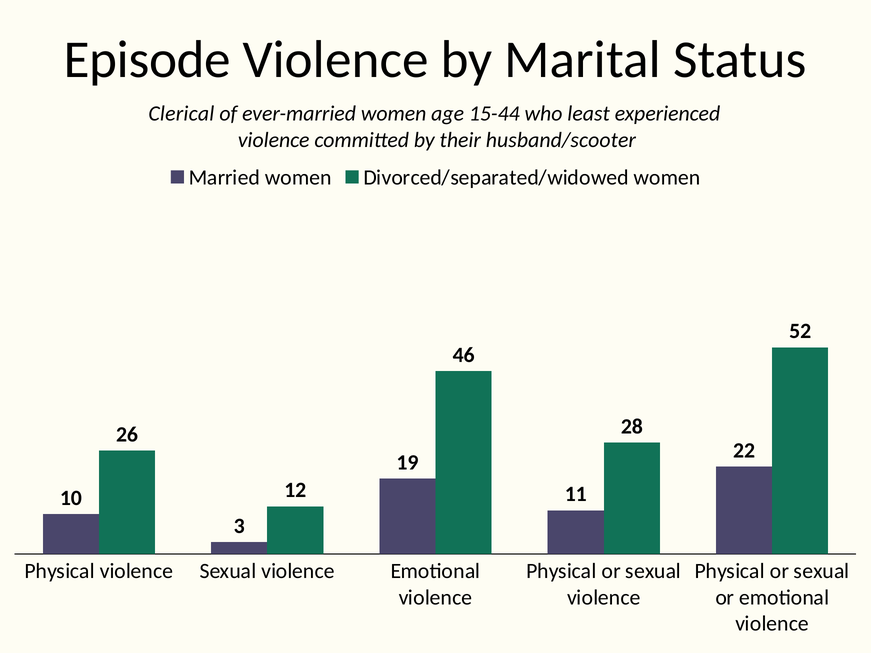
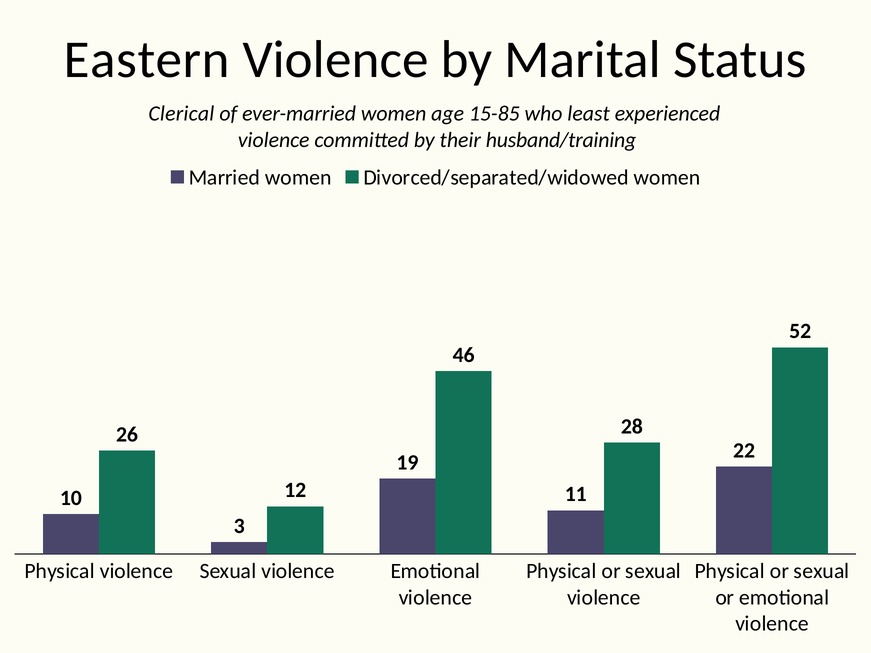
Episode: Episode -> Eastern (147, 60)
15-44: 15-44 -> 15-85 (494, 114)
husband/scooter: husband/scooter -> husband/training (561, 140)
